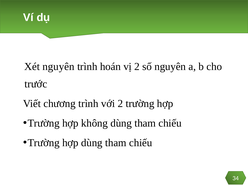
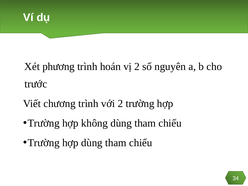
Xét nguyên: nguyên -> phương (59, 67)
